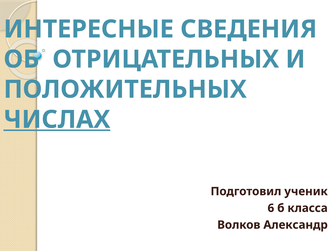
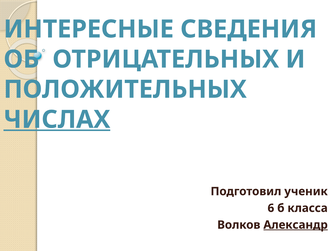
Александр underline: none -> present (296, 225)
